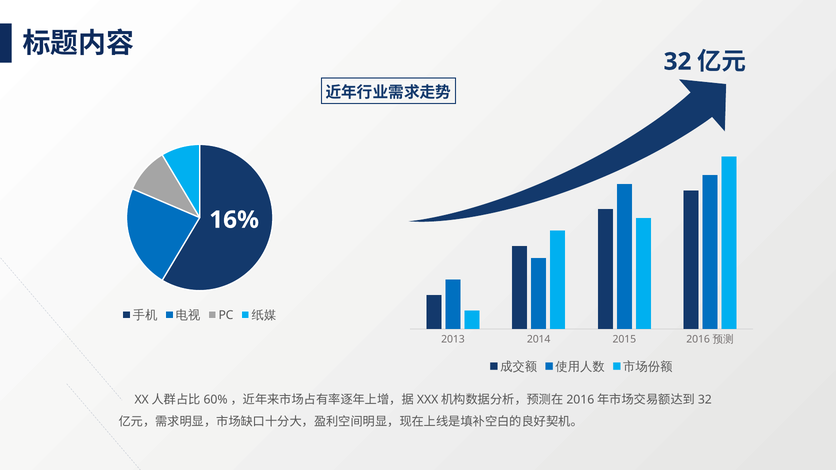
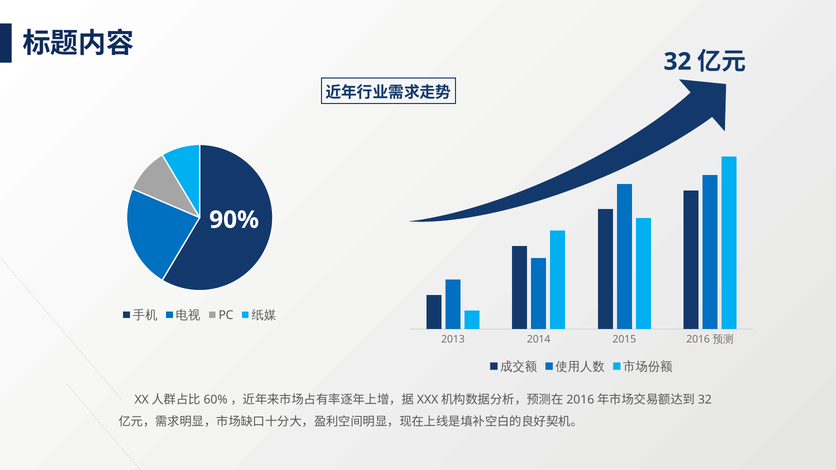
16%: 16% -> 90% (234, 220)
